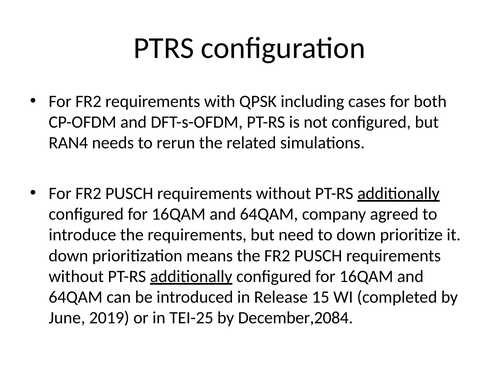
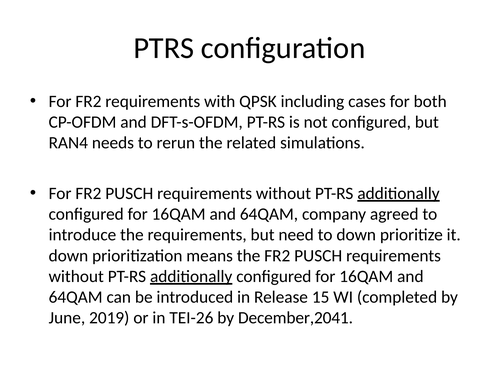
TEI-25: TEI-25 -> TEI-26 (191, 318)
December,2084: December,2084 -> December,2041 (296, 318)
